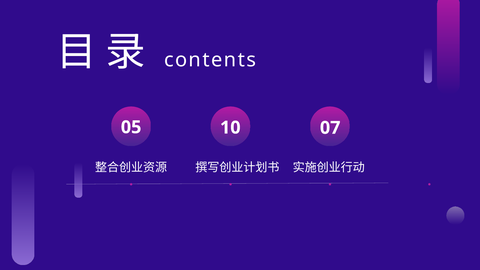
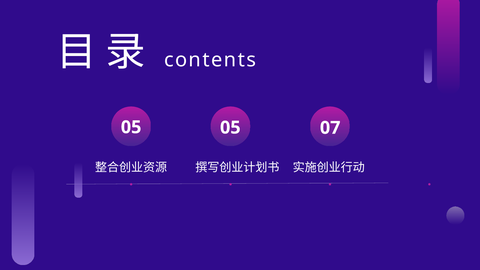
05 10: 10 -> 05 (230, 128)
